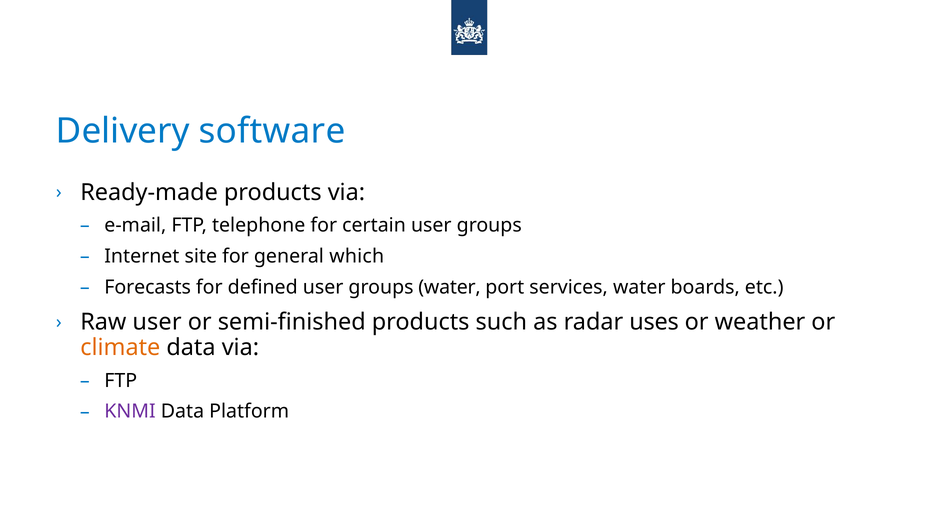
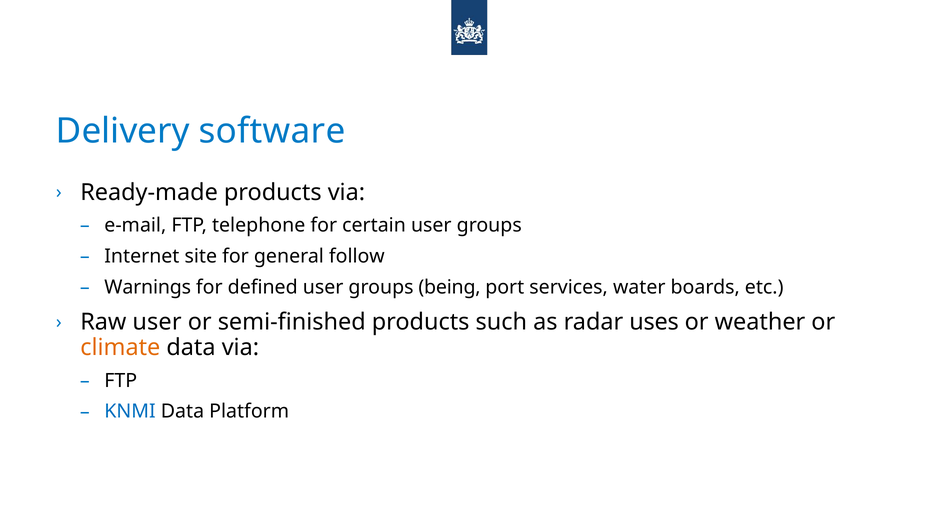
which: which -> follow (357, 256)
Forecasts: Forecasts -> Warnings (148, 287)
groups water: water -> being (450, 287)
KNMI colour: purple -> blue (130, 411)
